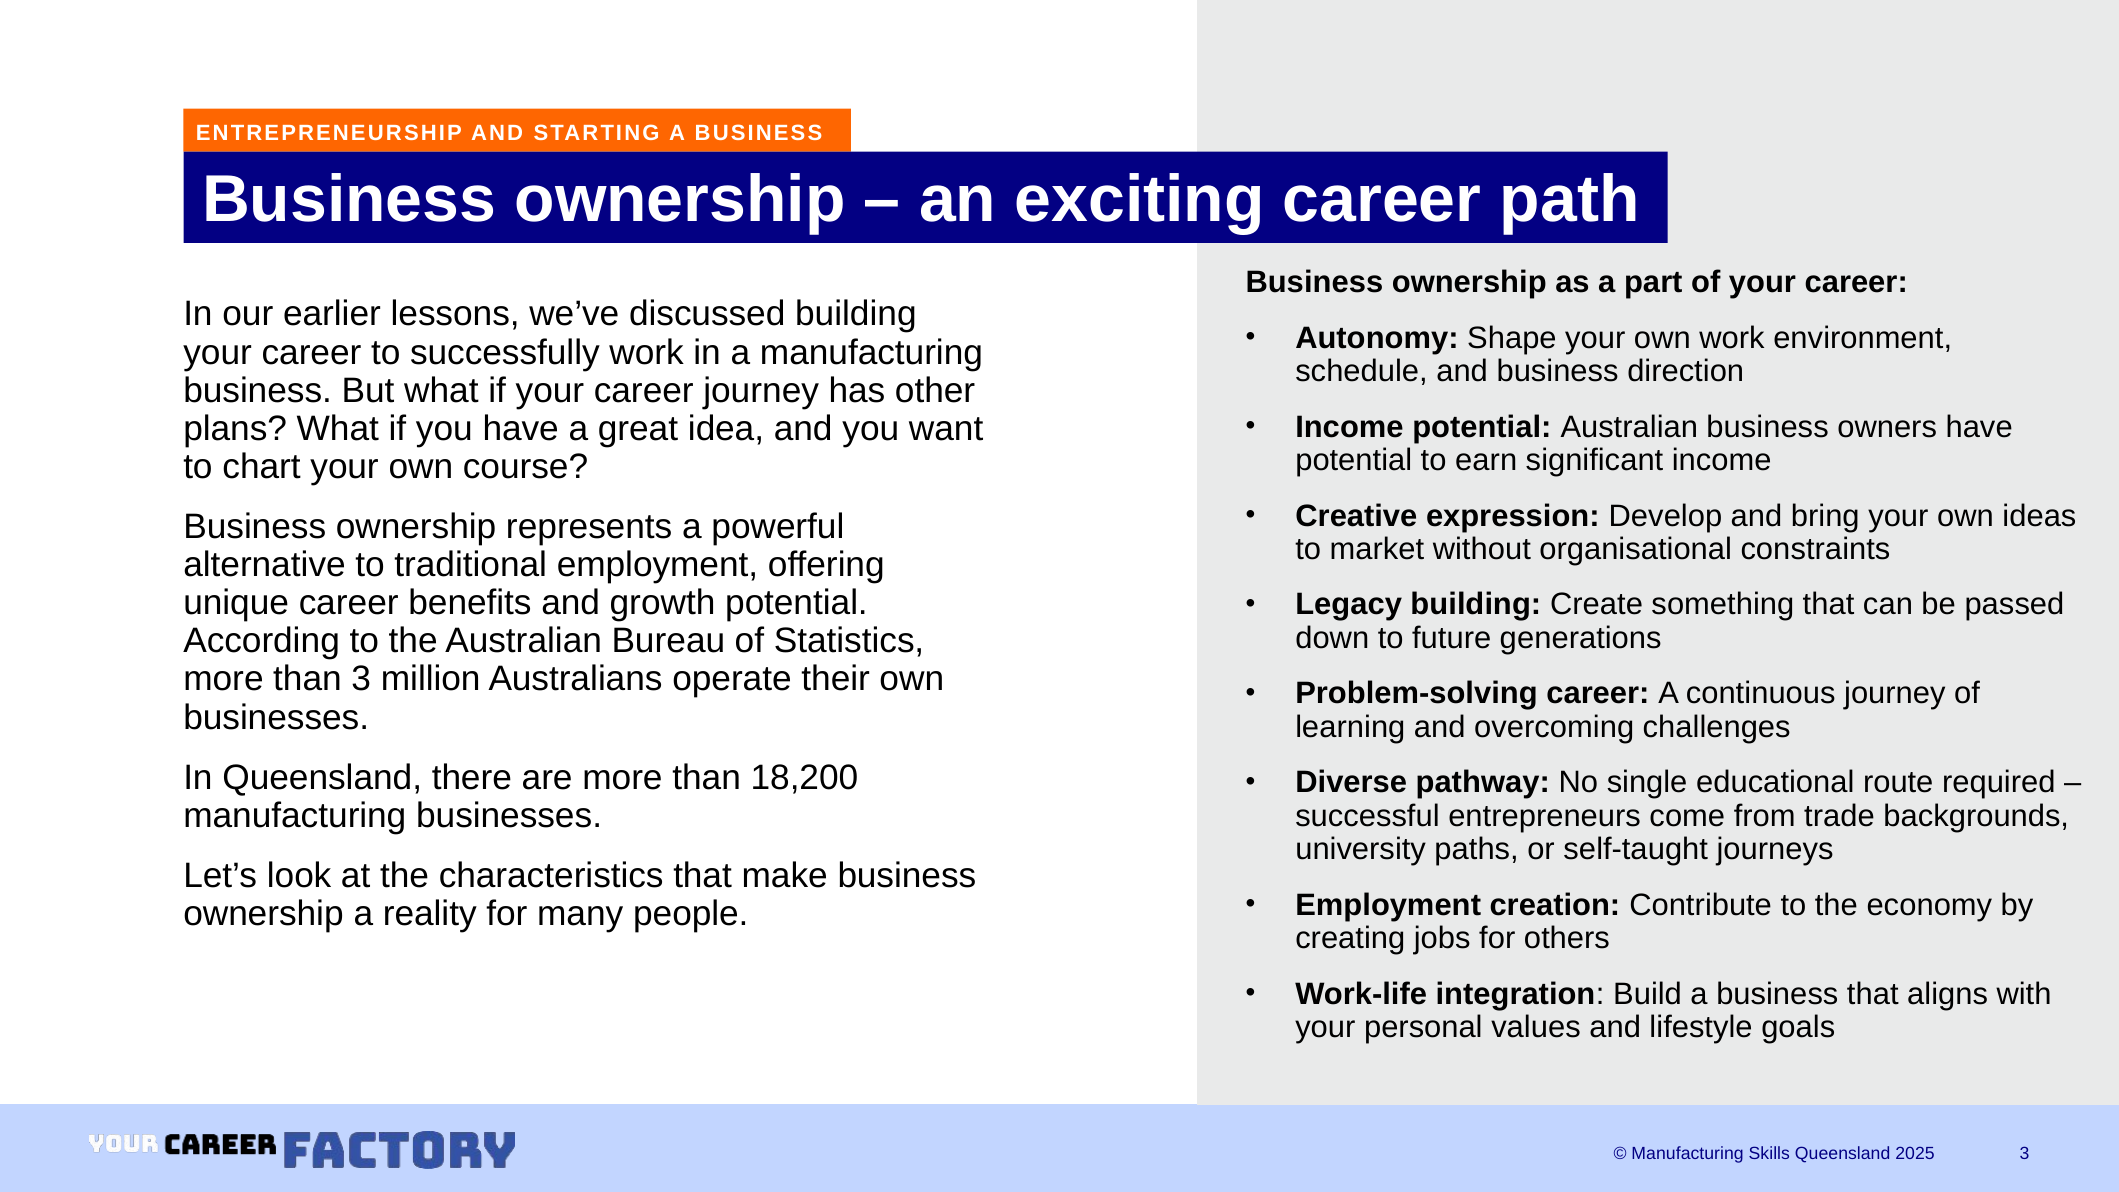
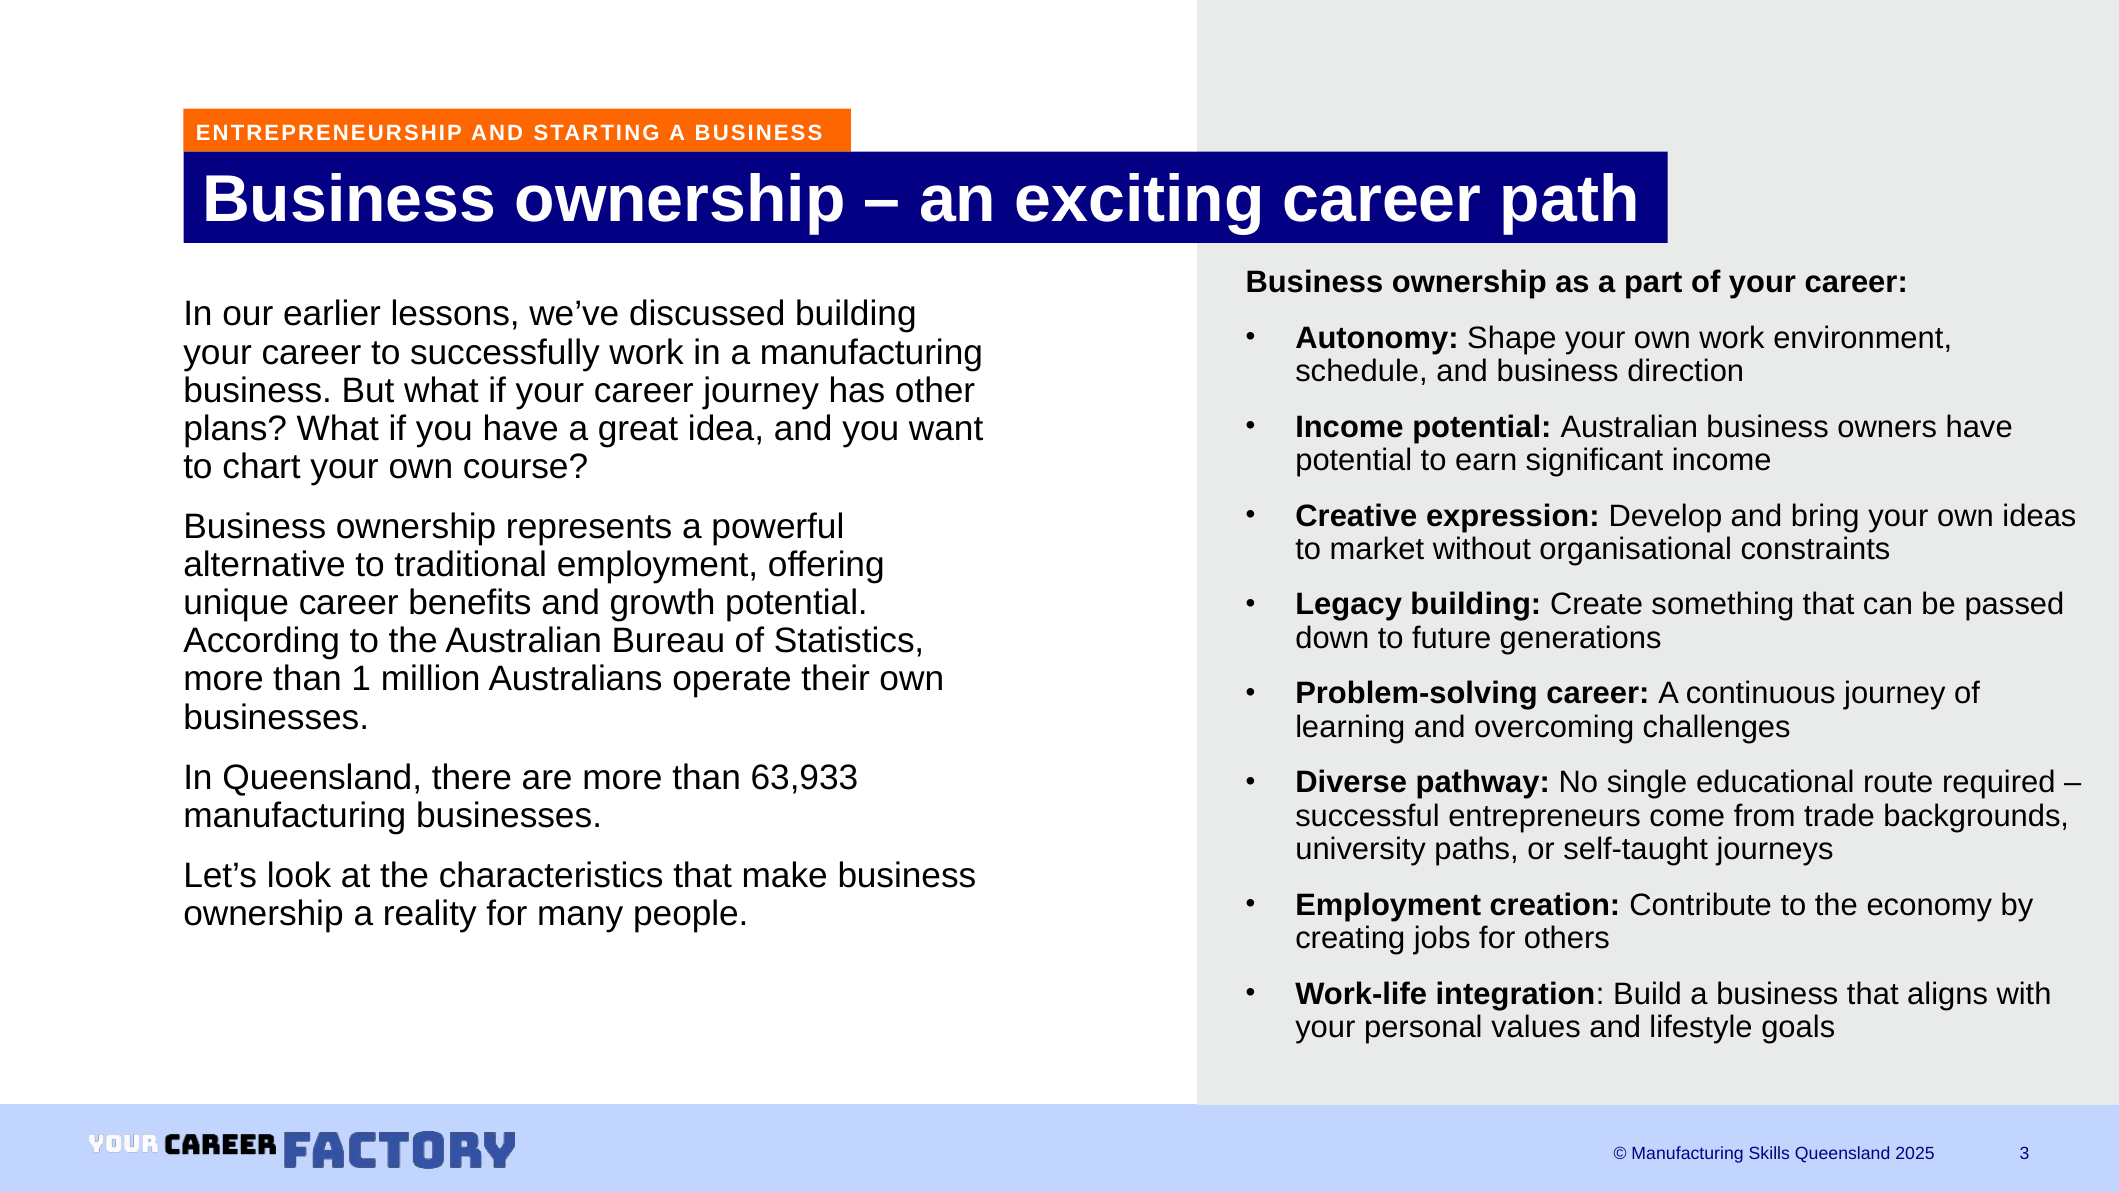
than 3: 3 -> 1 (361, 679)
18,200: 18,200 -> 63,933 (804, 778)
